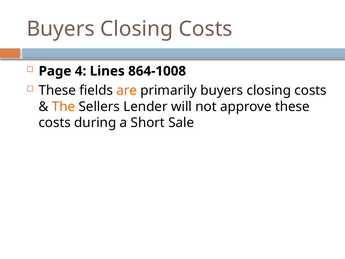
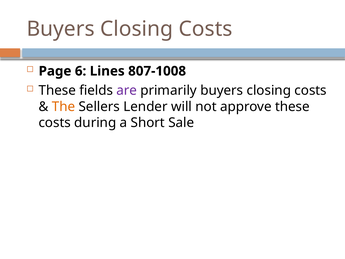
4: 4 -> 6 (81, 71)
864‐1008: 864‐1008 -> 807‐1008 (157, 71)
are colour: orange -> purple (127, 90)
